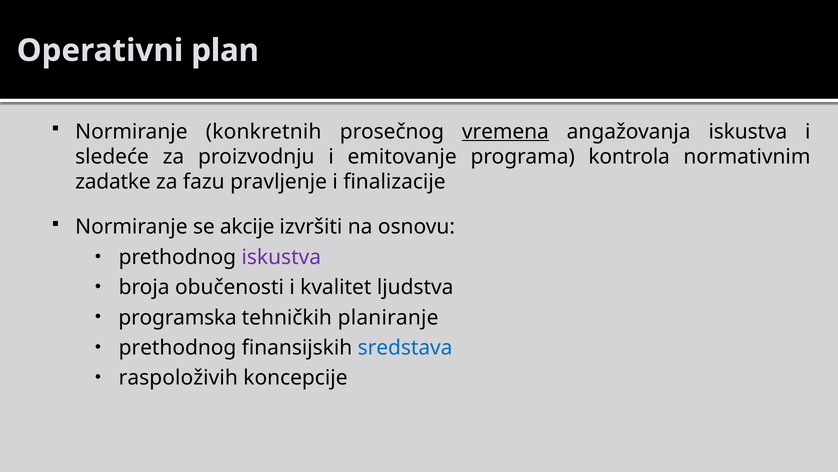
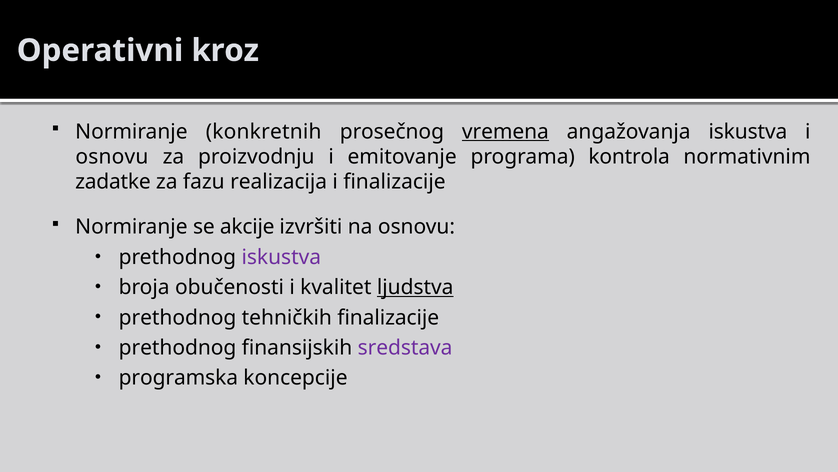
plan: plan -> kroz (225, 50)
sledeće: sledeće -> osnovu (112, 157)
pravljenje: pravljenje -> realizacija (279, 182)
ljudstva underline: none -> present (415, 287)
programska: programska -> prethodnog (178, 317)
tehničkih planiranje: planiranje -> finalizacije (388, 317)
sredstava colour: blue -> purple (405, 347)
raspoloživih: raspoloživih -> programska (178, 378)
